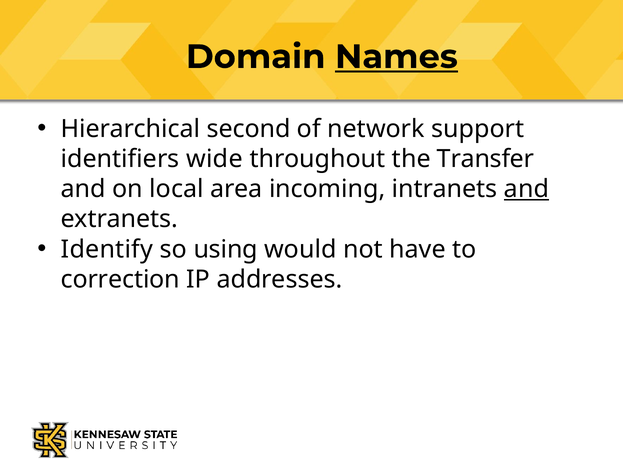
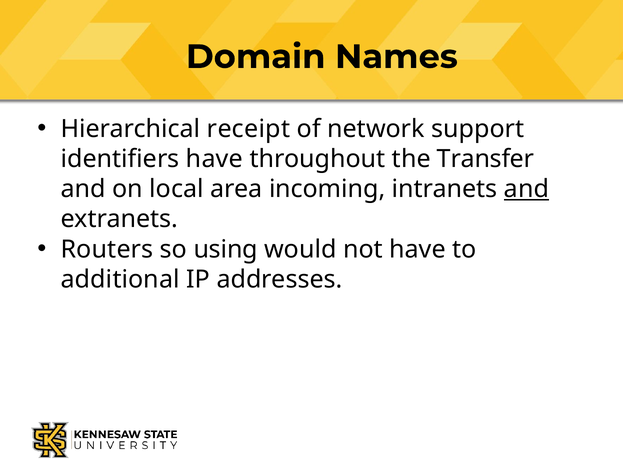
Names underline: present -> none (396, 57)
second: second -> receipt (249, 129)
identifiers wide: wide -> have (214, 159)
Identify: Identify -> Routers (107, 249)
correction: correction -> additional (120, 280)
